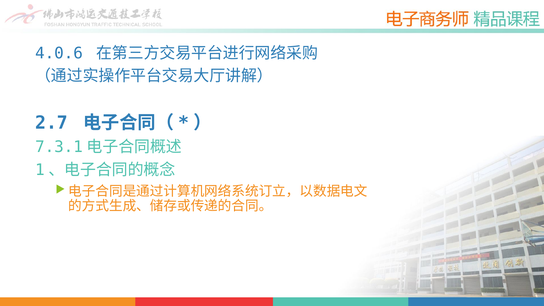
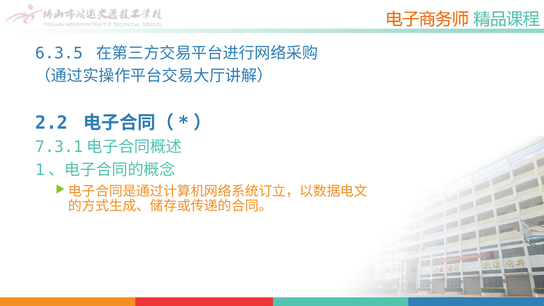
4.0.6: 4.0.6 -> 6.3.5 (59, 53)
2.7: 2.7 -> 2.2 (52, 123)
